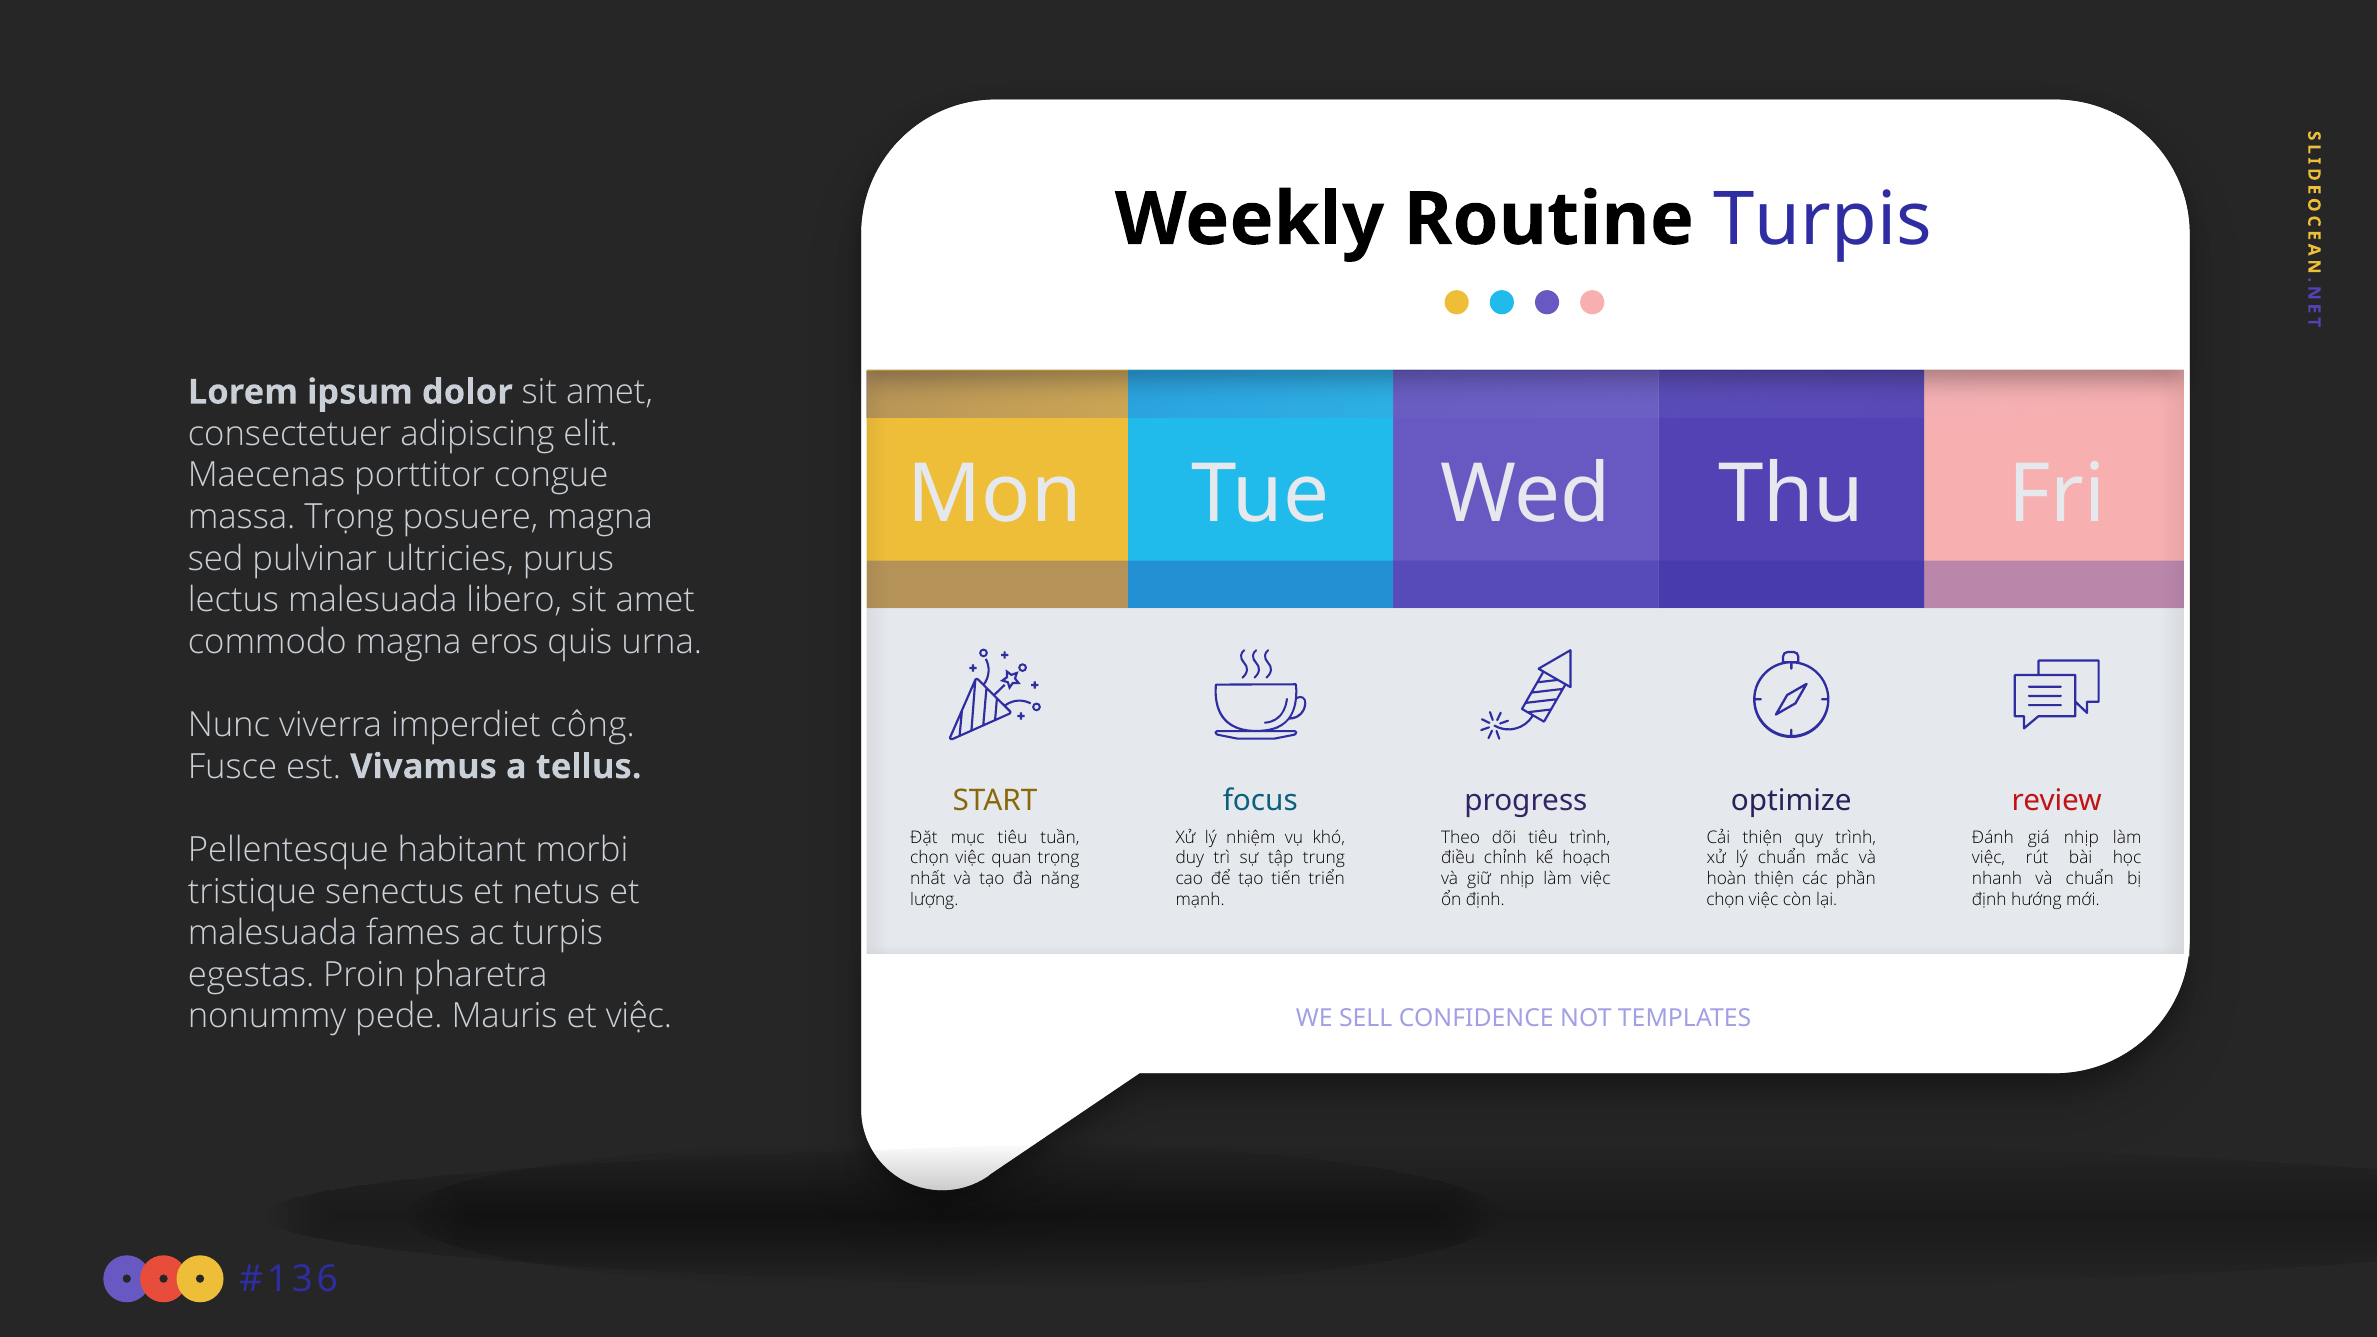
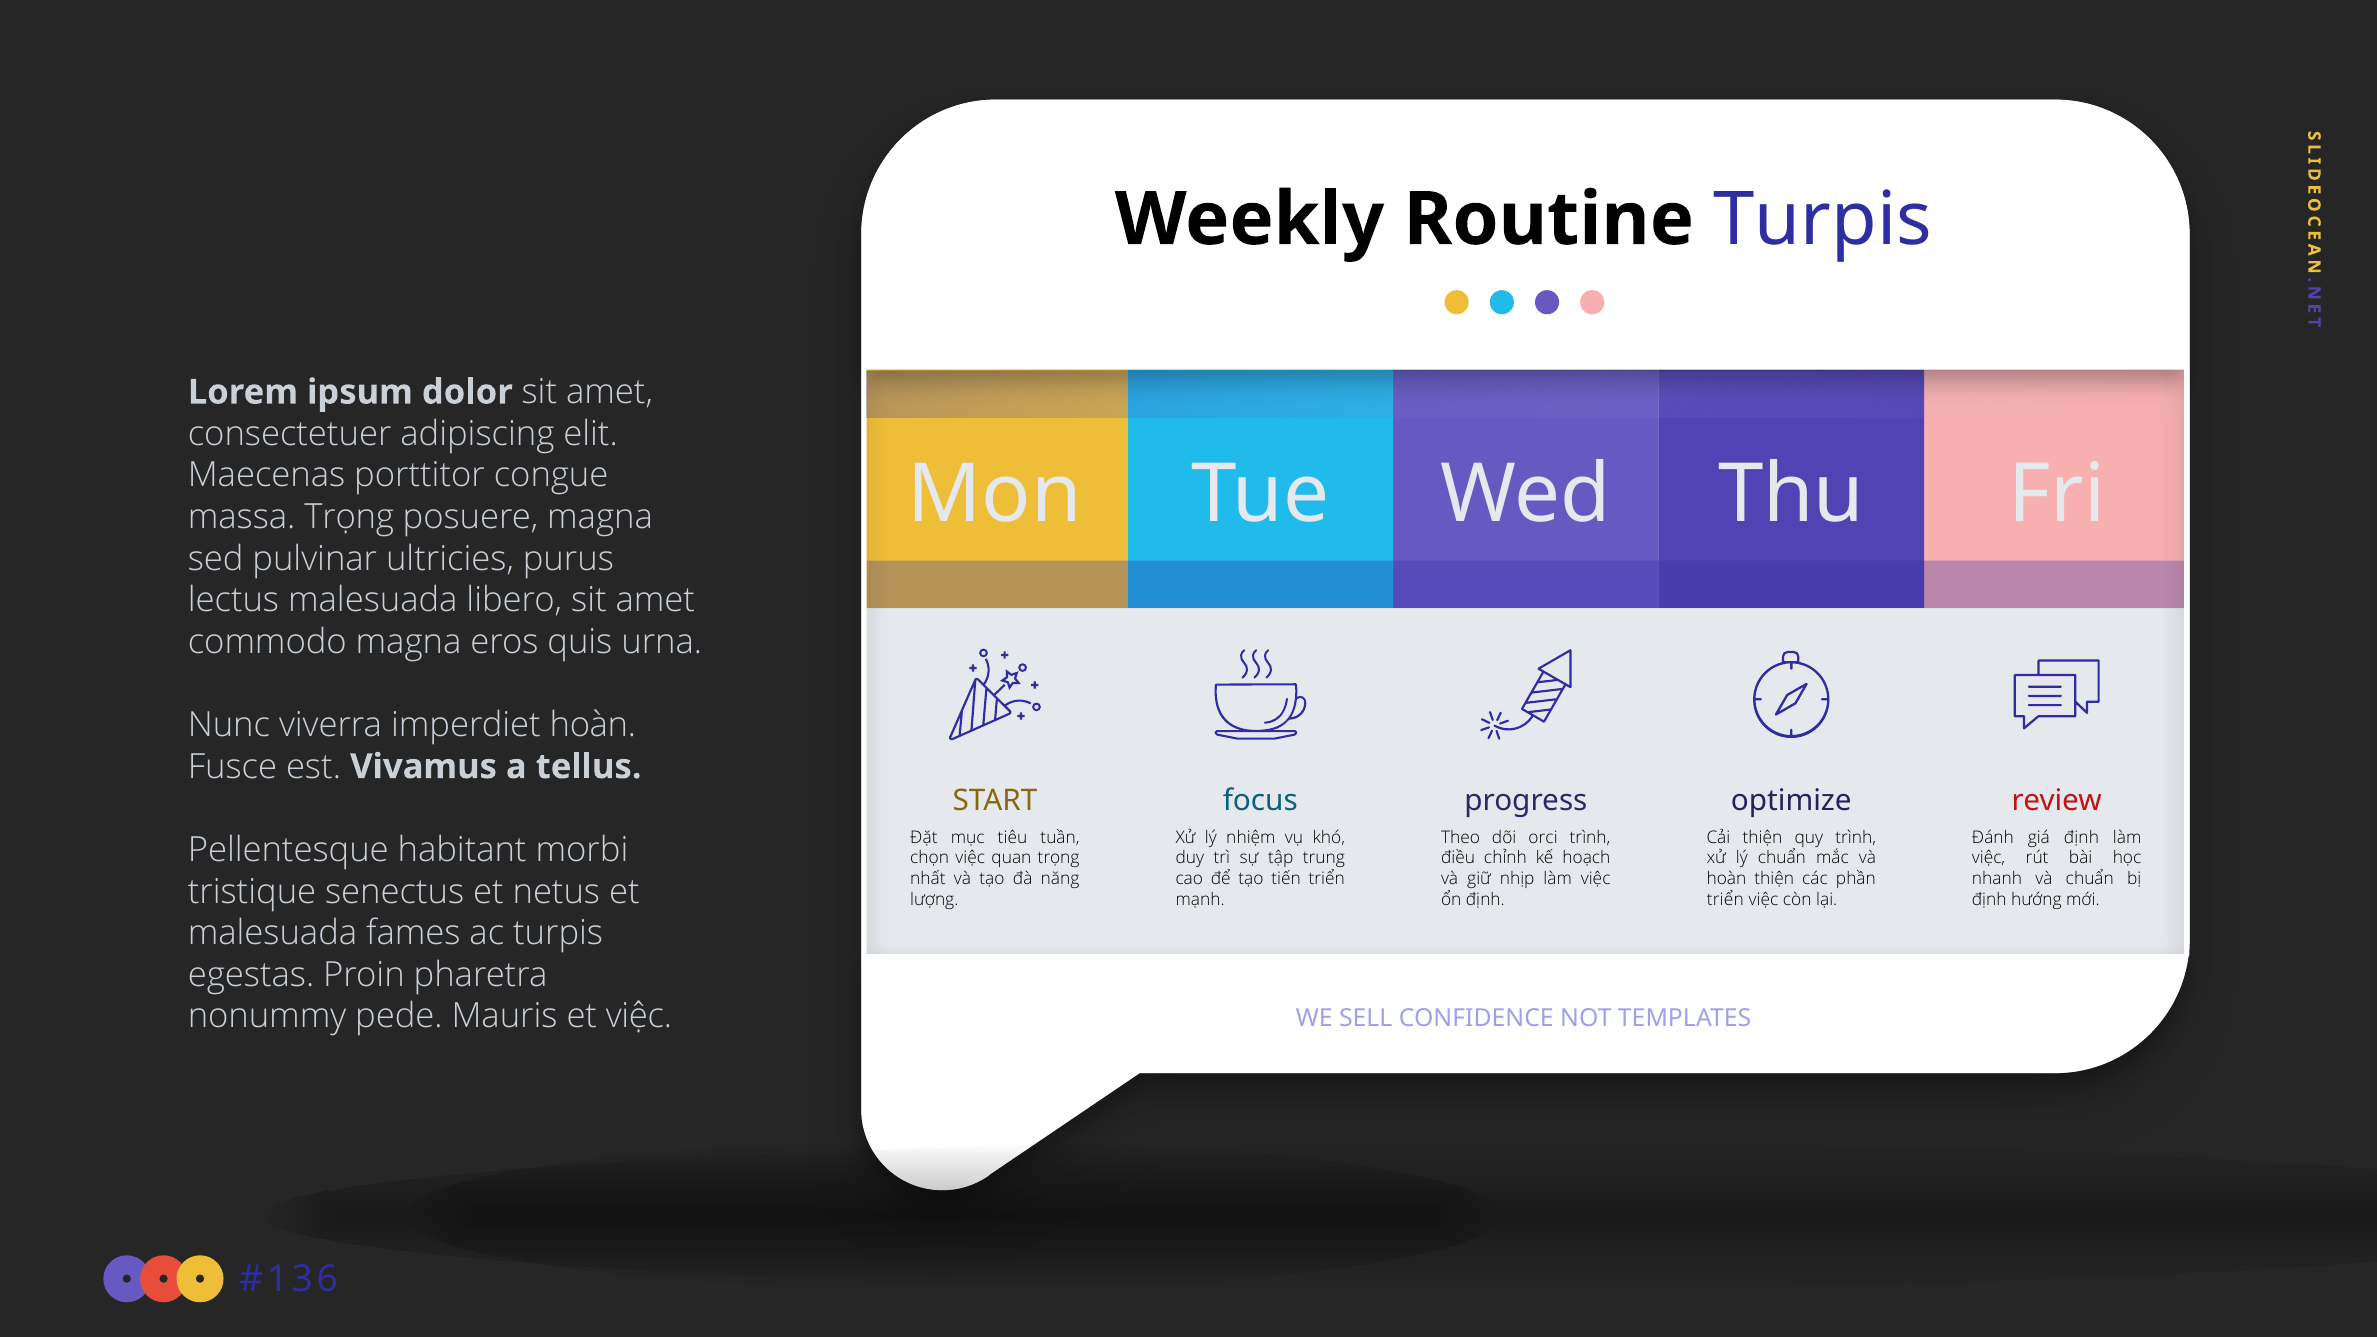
imperdiet công: công -> hoàn (593, 725)
dõi tiêu: tiêu -> orci (1543, 837)
giá nhịp: nhịp -> định (2081, 837)
chọn: chọn -> triển (1725, 900)
